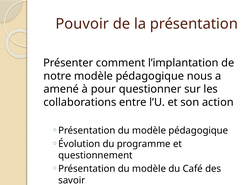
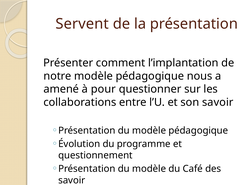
Pouvoir: Pouvoir -> Servent (82, 24)
son action: action -> savoir (218, 102)
